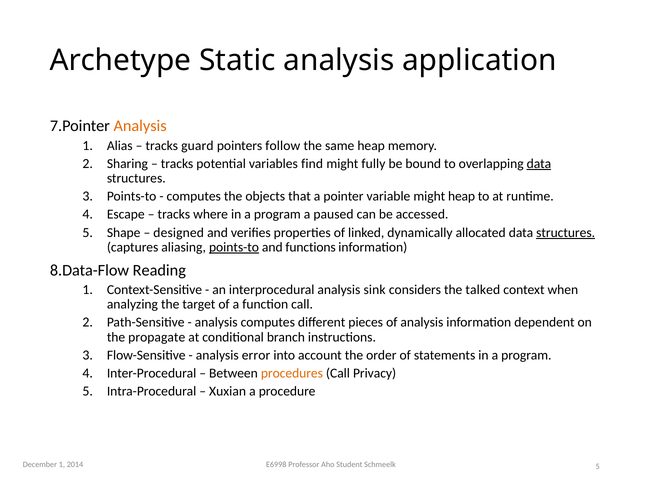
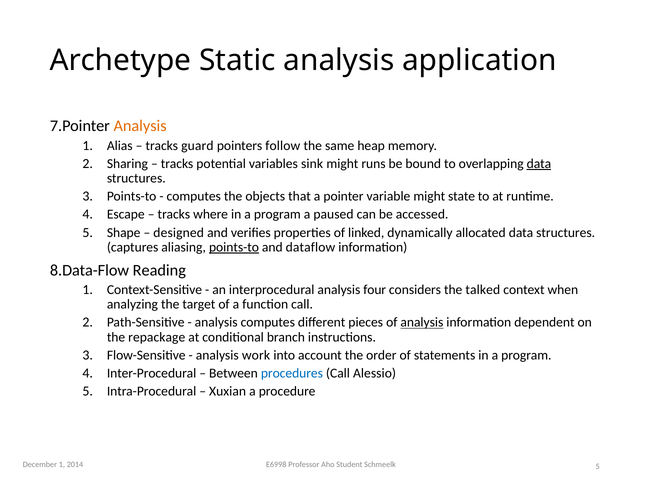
find: find -> sink (312, 163)
fully: fully -> runs (373, 163)
might heap: heap -> state (462, 196)
structures underline: present -> none (566, 232)
functions: functions -> dataflow (310, 247)
sink: sink -> four (375, 289)
analysis underline: none -> present (422, 322)
propagate: propagate -> repackage (157, 337)
error: error -> work (256, 355)
procedures colour: orange -> blue (292, 373)
Privacy: Privacy -> Alessio (375, 373)
